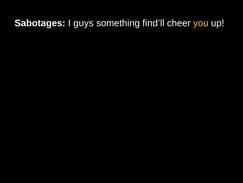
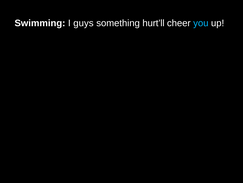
Sabotages: Sabotages -> Swimming (40, 23)
find’ll: find’ll -> hurt’ll (153, 23)
you colour: yellow -> light blue (201, 23)
